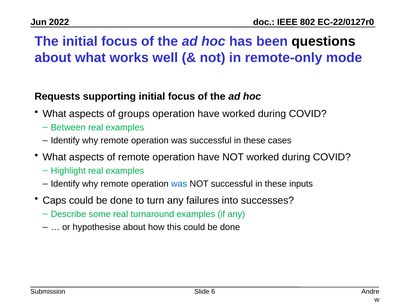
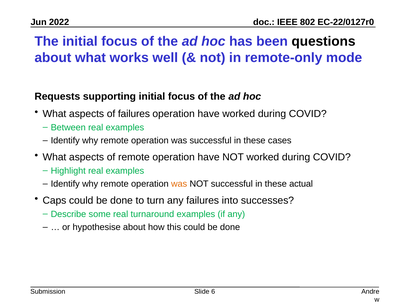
of groups: groups -> failures (134, 114)
was colour: blue -> orange (179, 184)
inputs: inputs -> actual (301, 184)
